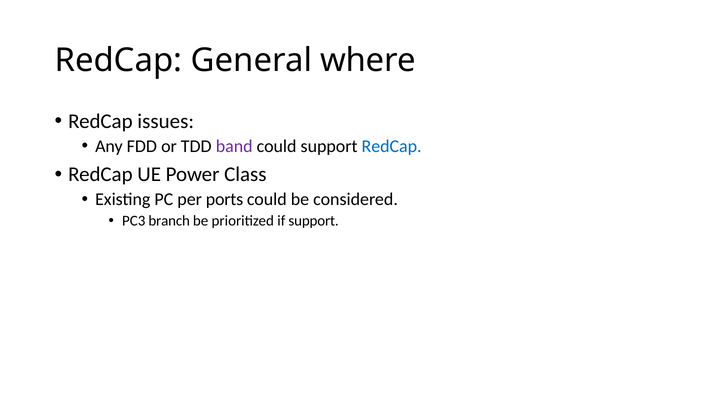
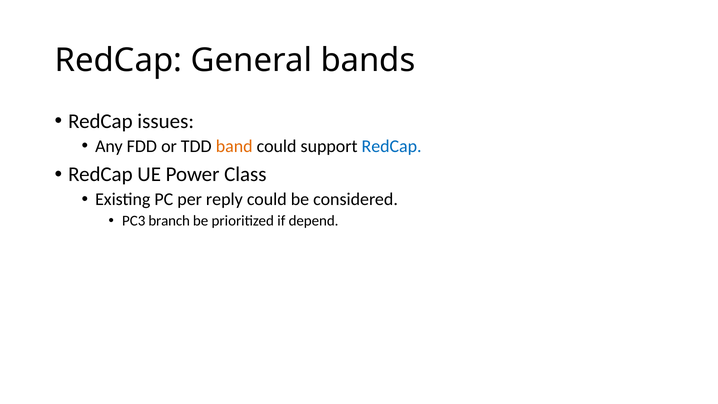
where: where -> bands (368, 60)
band colour: purple -> orange (234, 146)
ports: ports -> reply (224, 199)
if support: support -> depend (314, 221)
